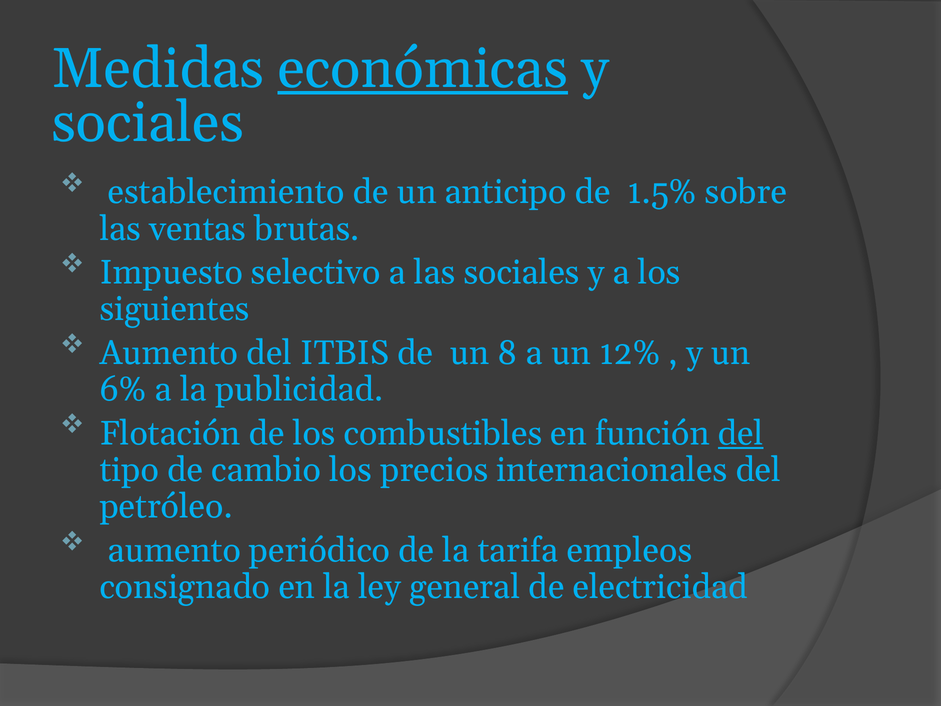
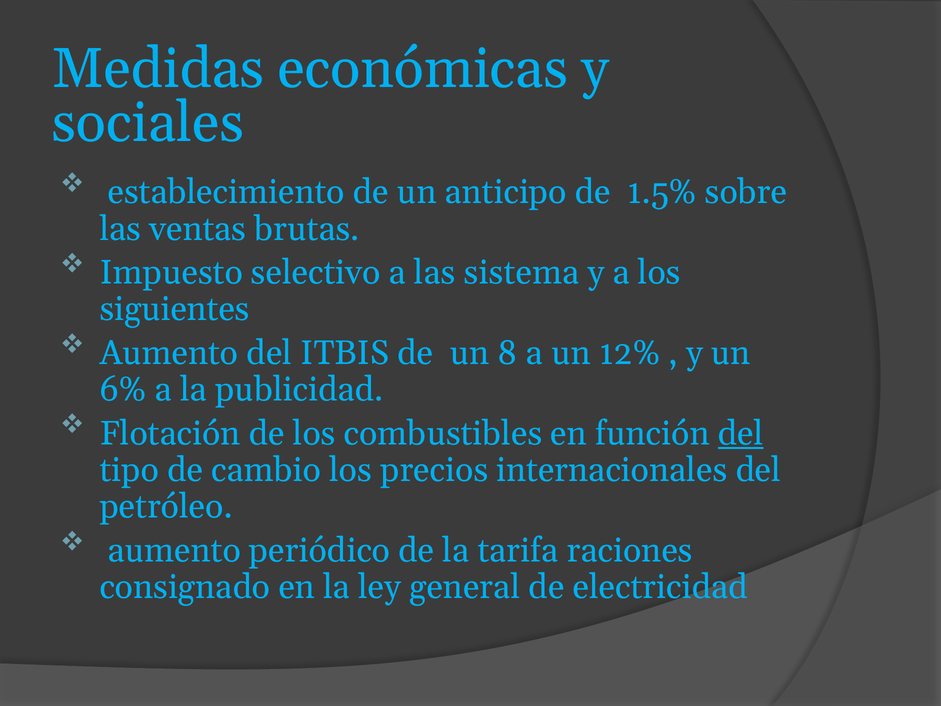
económicas underline: present -> none (423, 69)
las sociales: sociales -> sistema (522, 272)
empleos: empleos -> raciones (630, 550)
